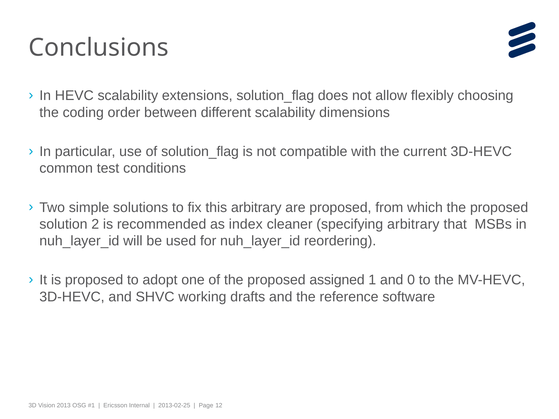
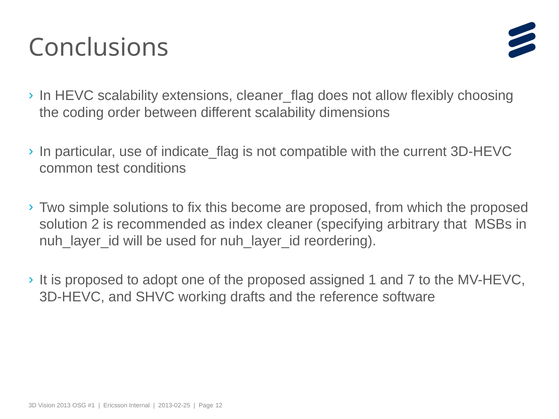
extensions solution_flag: solution_flag -> cleaner_flag (275, 96)
of solution_flag: solution_flag -> indicate_flag (200, 152)
this arbitrary: arbitrary -> become (256, 208)
0: 0 -> 7 (411, 280)
